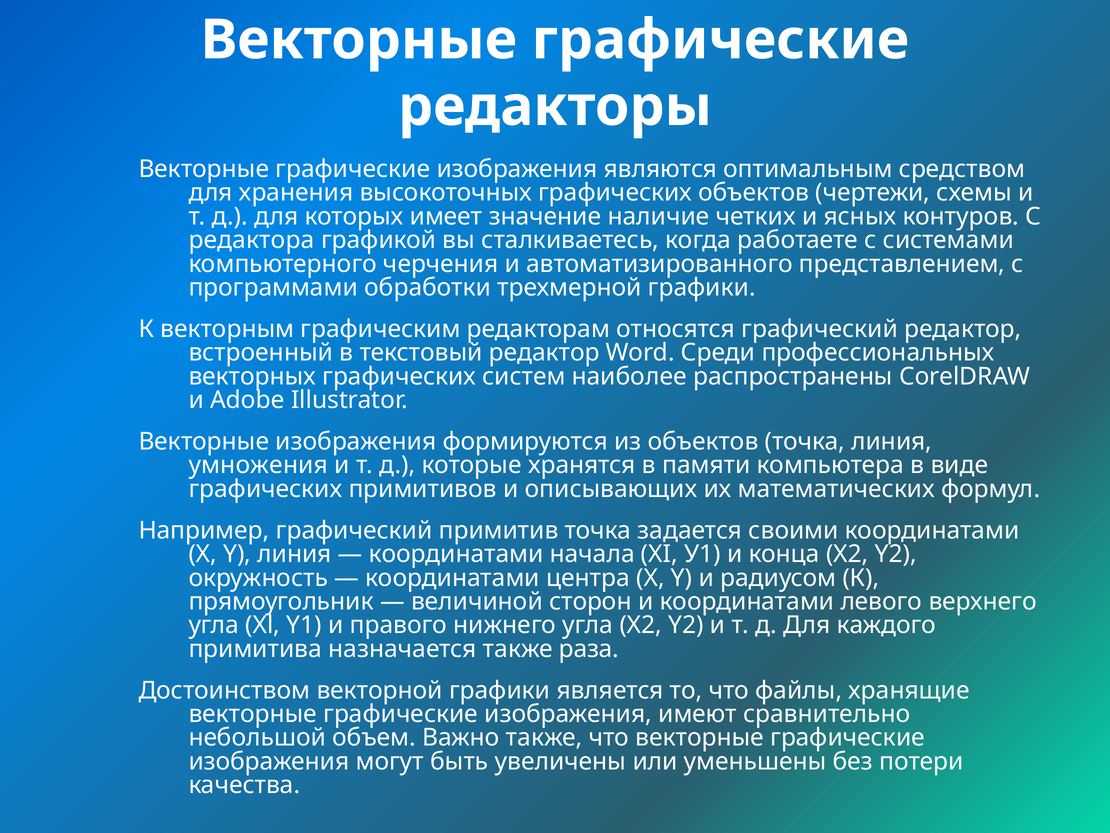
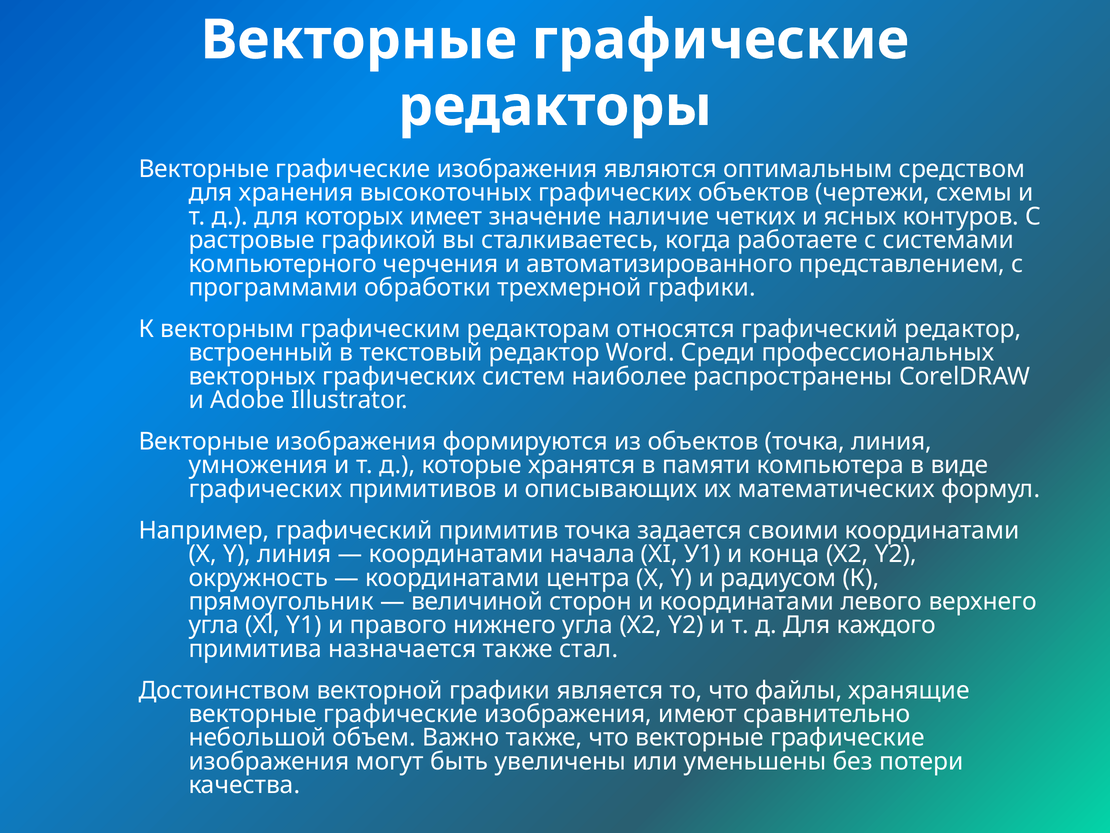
редактора: редактора -> растровые (252, 240)
раза: раза -> стал (589, 649)
